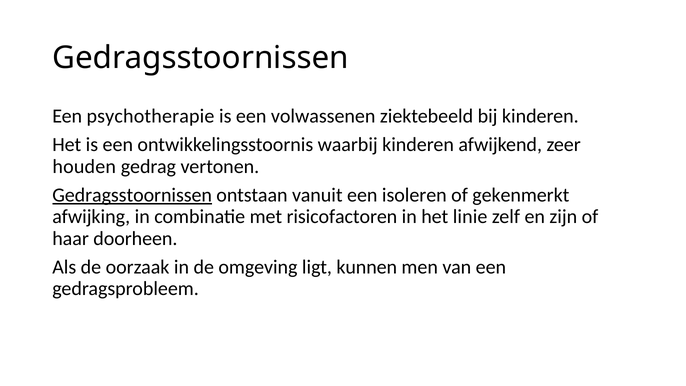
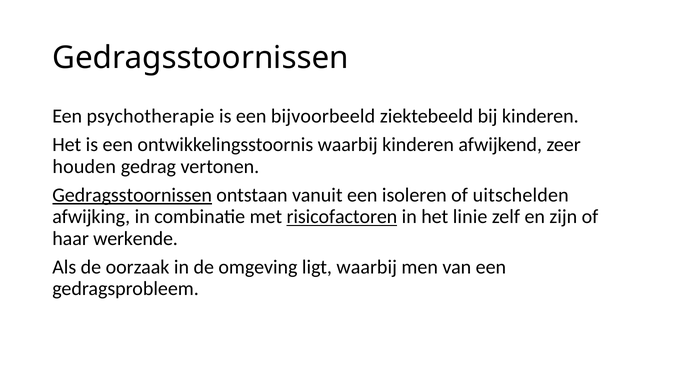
volwassenen: volwassenen -> bijvoorbeeld (323, 116)
gekenmerkt: gekenmerkt -> uitschelden (521, 195)
risicofactoren underline: none -> present (342, 217)
doorheen: doorheen -> werkende (135, 238)
ligt kunnen: kunnen -> waarbij (367, 267)
